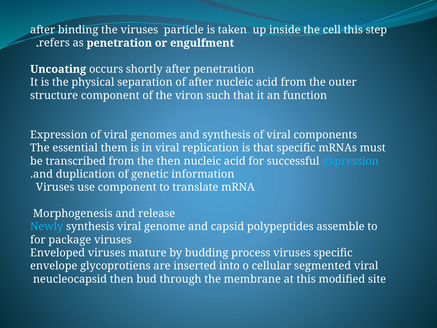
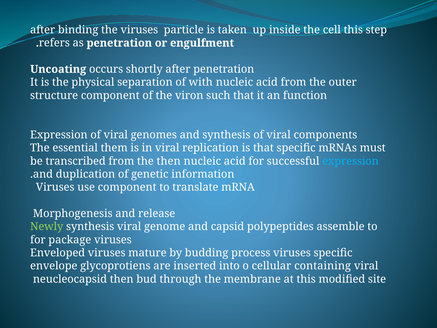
of after: after -> with (201, 82)
Newly colour: light blue -> light green (47, 226)
segmented: segmented -> containing (323, 266)
